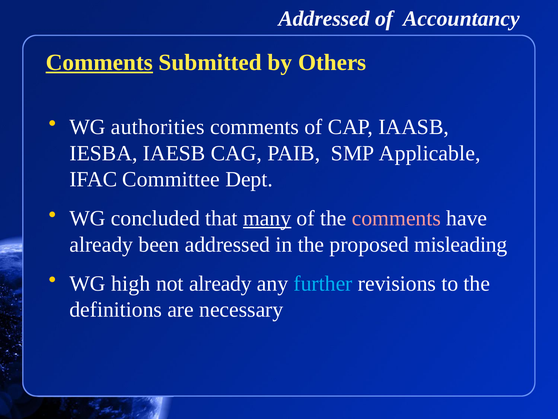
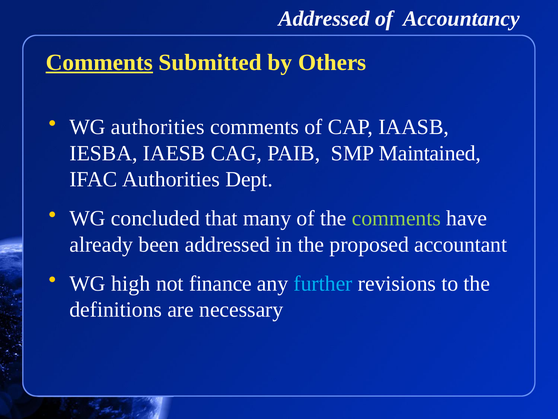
Applicable: Applicable -> Maintained (430, 153)
IFAC Committee: Committee -> Authorities (171, 179)
many underline: present -> none (267, 218)
comments colour: pink -> light green (396, 218)
misleading: misleading -> accountant (461, 244)
not already: already -> finance (220, 283)
